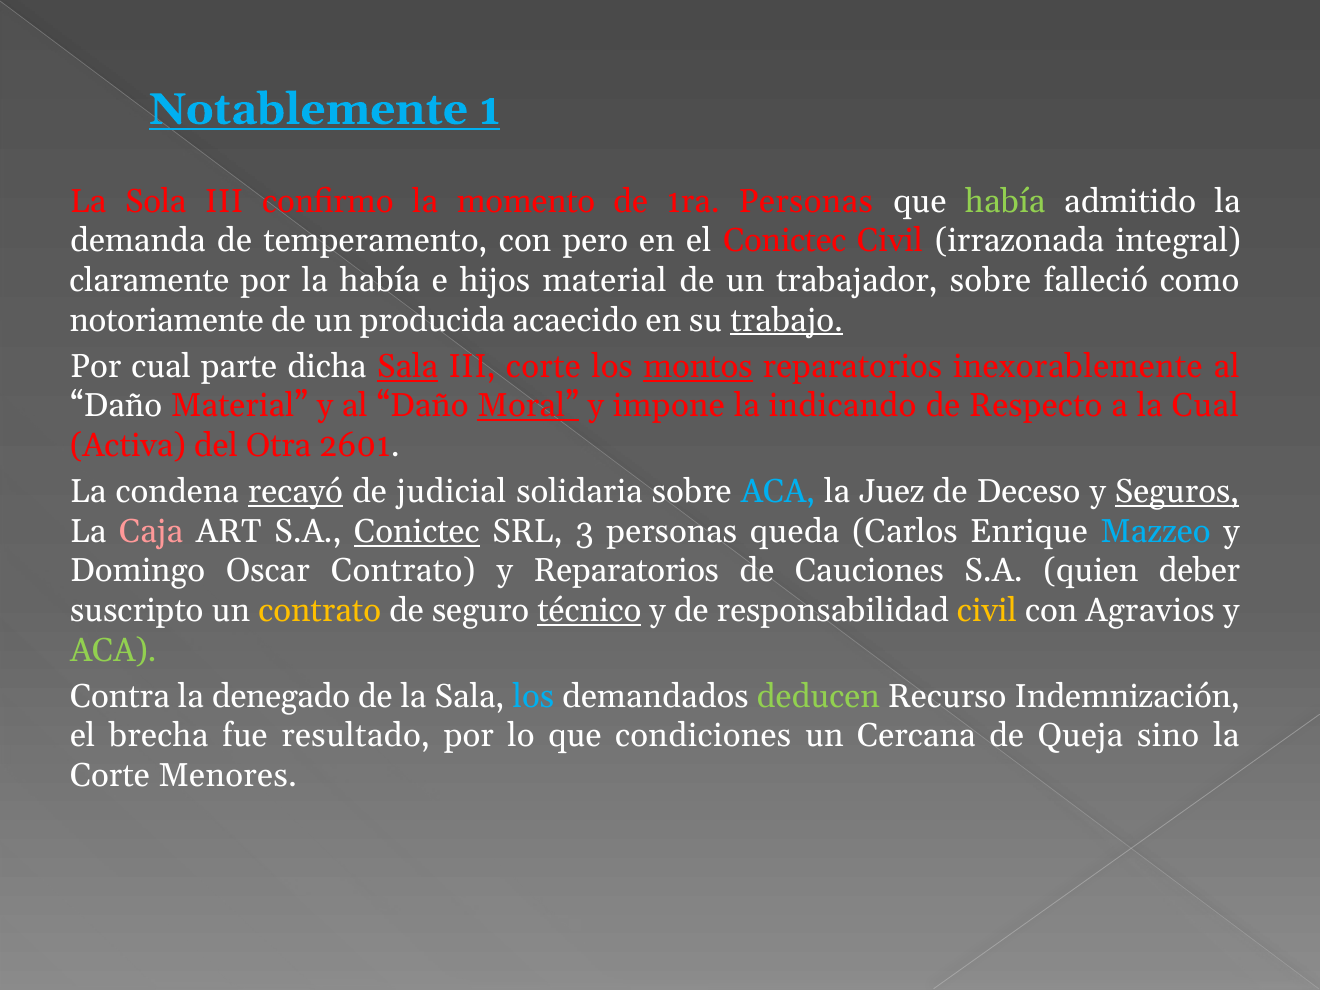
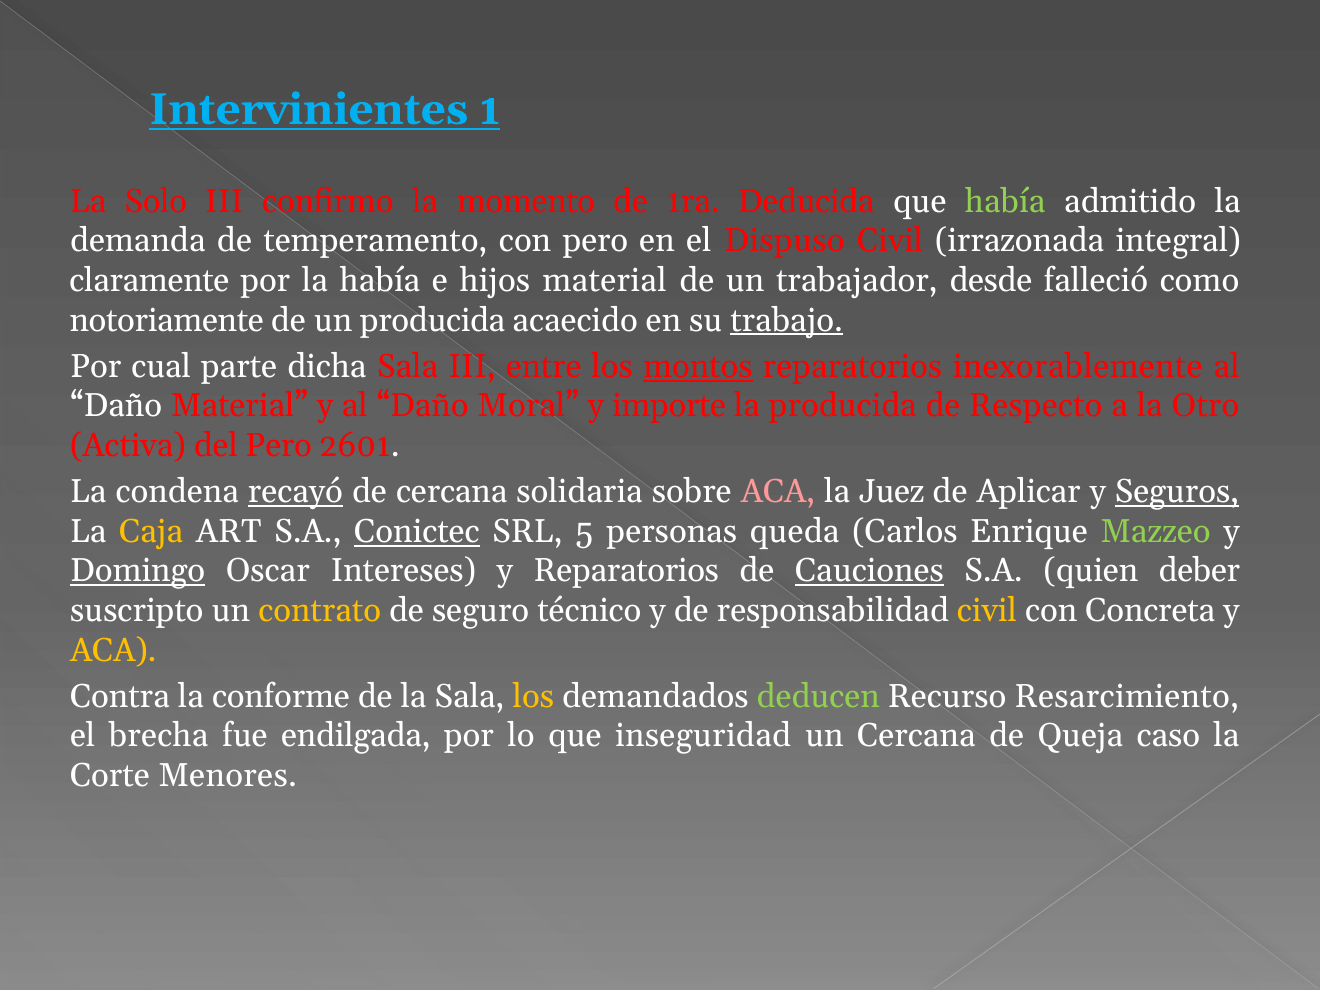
Notablemente: Notablemente -> Intervinientes (309, 109)
Sola: Sola -> Solo (156, 201)
1ra Personas: Personas -> Deducida (806, 201)
el Conictec: Conictec -> Dispuso (784, 241)
trabajador sobre: sobre -> desde (991, 281)
Sala underline: present -> none (408, 366)
III corte: corte -> entre (544, 366)
Moral underline: present -> none (528, 406)
impone: impone -> importe (669, 406)
la indicando: indicando -> producida (843, 406)
la Cual: Cual -> Otro (1205, 406)
del Otra: Otra -> Pero (279, 446)
de judicial: judicial -> cercana (452, 492)
ACA colour: light blue -> pink (778, 492)
Deceso: Deceso -> Aplicar (1029, 492)
Caja colour: pink -> yellow (151, 531)
3: 3 -> 5 (584, 531)
Mazzeo colour: light blue -> light green (1156, 531)
Domingo underline: none -> present (138, 571)
Oscar Contrato: Contrato -> Intereses (403, 571)
Cauciones underline: none -> present (869, 571)
técnico underline: present -> none (589, 611)
Agravios: Agravios -> Concreta (1150, 611)
ACA colour: light green -> yellow (113, 650)
denegado: denegado -> conforme (281, 696)
los colour: light blue -> yellow (533, 696)
Indemnización: Indemnización -> Resarcimiento (1127, 696)
resultado: resultado -> endilgada (356, 736)
condiciones: condiciones -> inseguridad (703, 736)
sino: sino -> caso (1168, 736)
